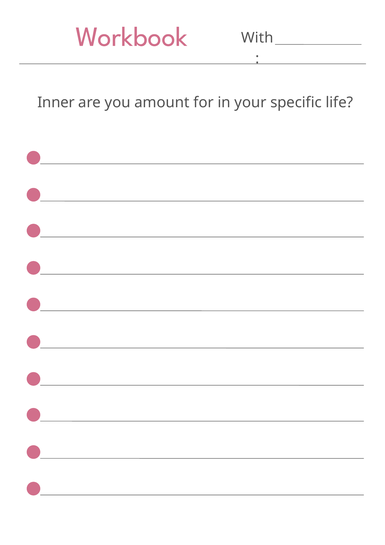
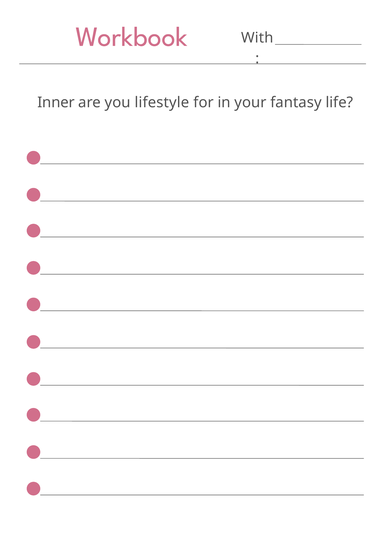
amount: amount -> lifestyle (162, 102)
specific: specific -> fantasy (296, 102)
